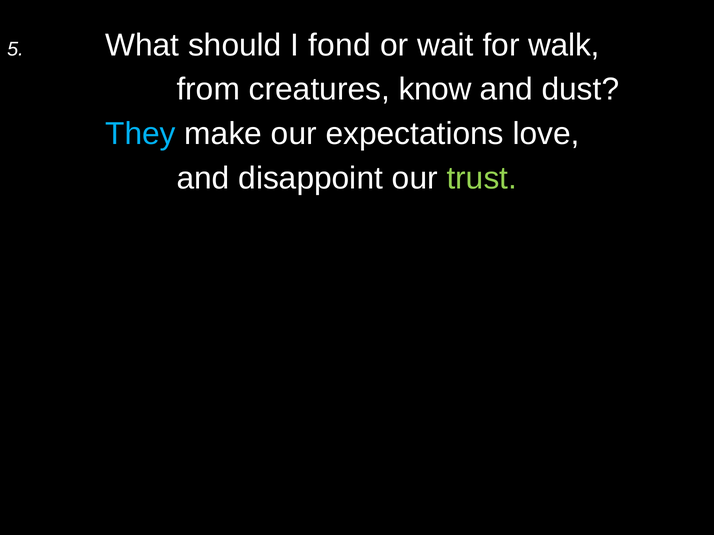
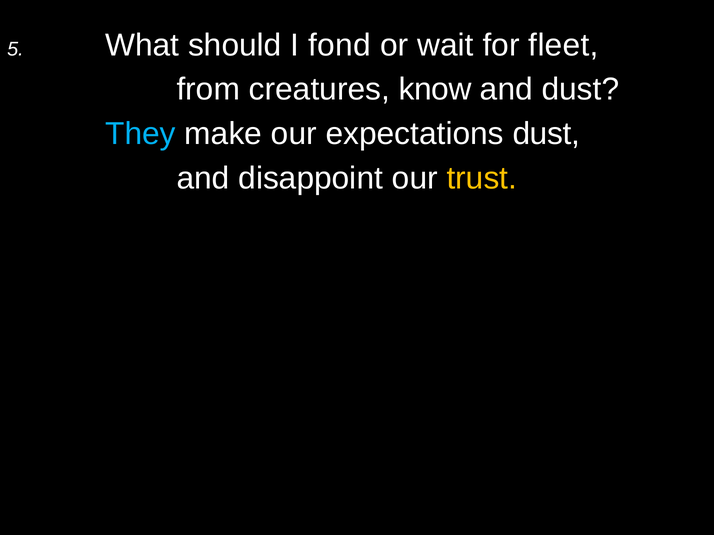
walk: walk -> fleet (564, 45)
expectations love: love -> dust (546, 134)
trust colour: light green -> yellow (482, 178)
